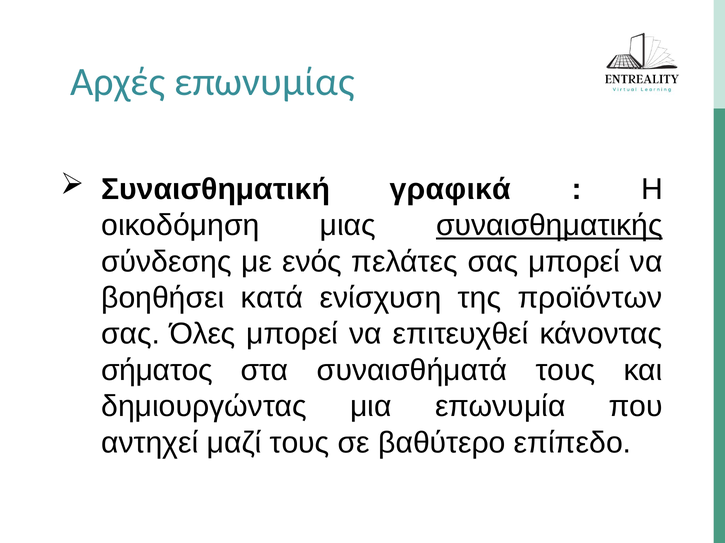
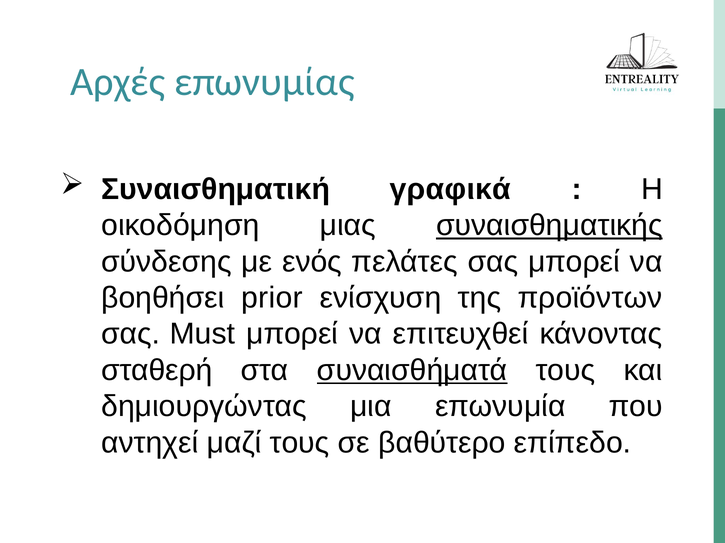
κατά: κατά -> prior (272, 298)
Όλες: Όλες -> Must (202, 334)
σήματος: σήματος -> σταθερή (157, 371)
συναισθήματά underline: none -> present (412, 371)
